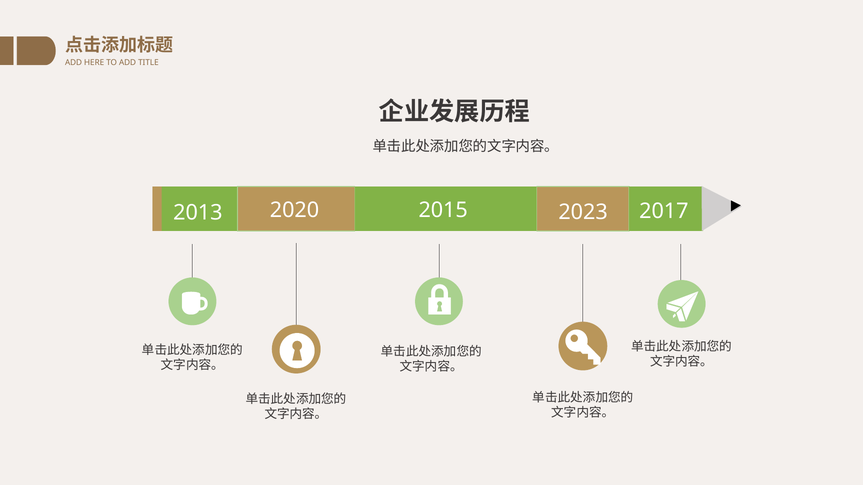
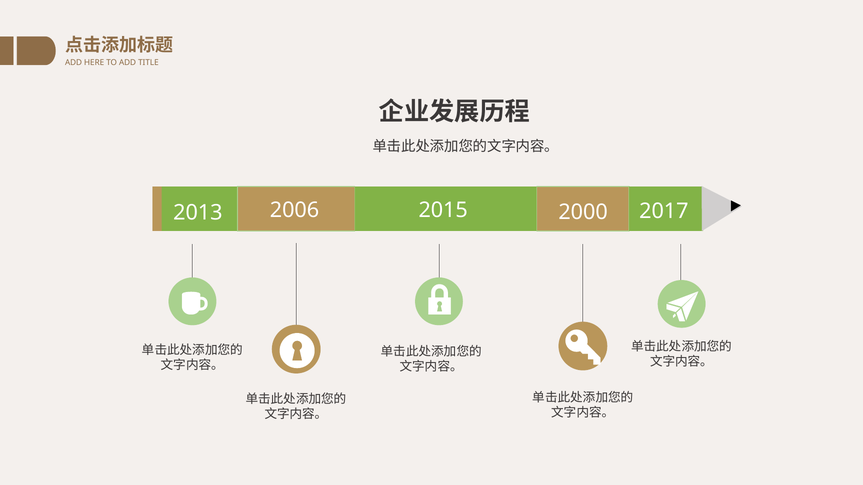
2020: 2020 -> 2006 (294, 210)
2023: 2023 -> 2000 (583, 212)
